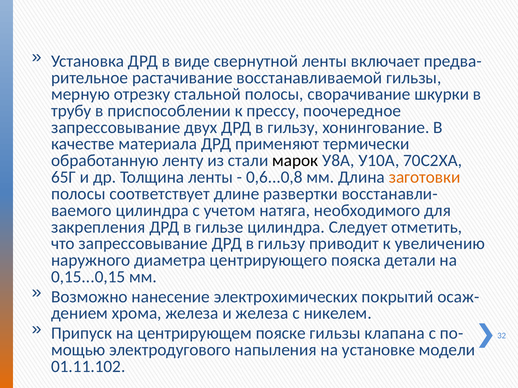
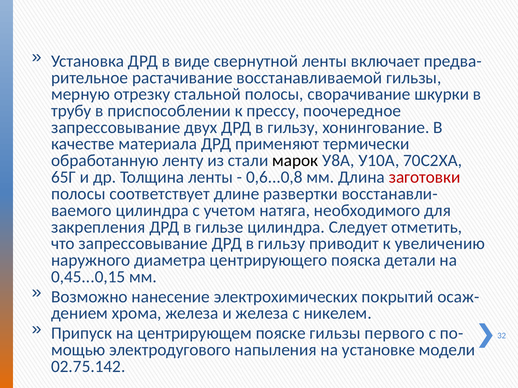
заготовки colour: orange -> red (425, 177)
0,15...0,15: 0,15...0,15 -> 0,45...0,15 (88, 277)
клапана: клапана -> первого (395, 334)
01.11.102: 01.11.102 -> 02.75.142 (88, 367)
